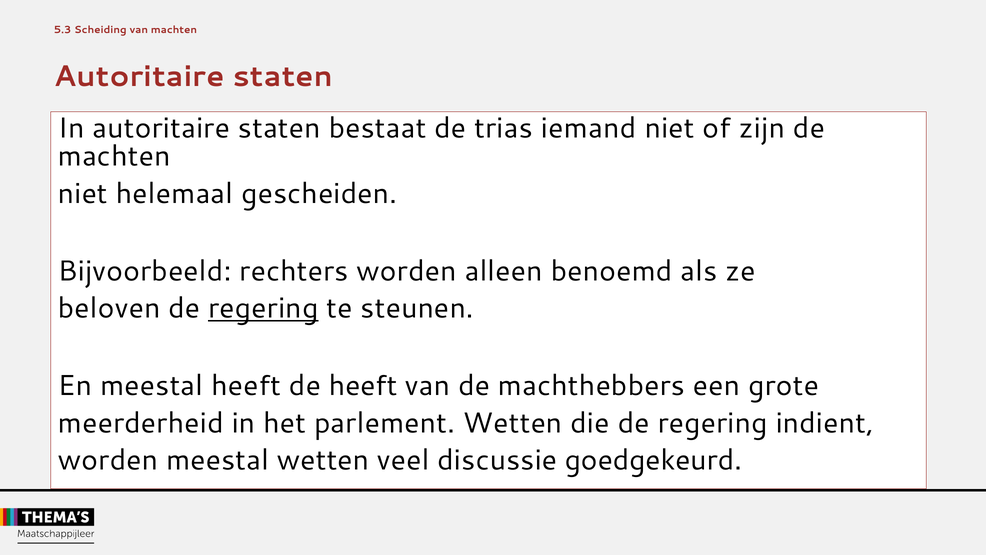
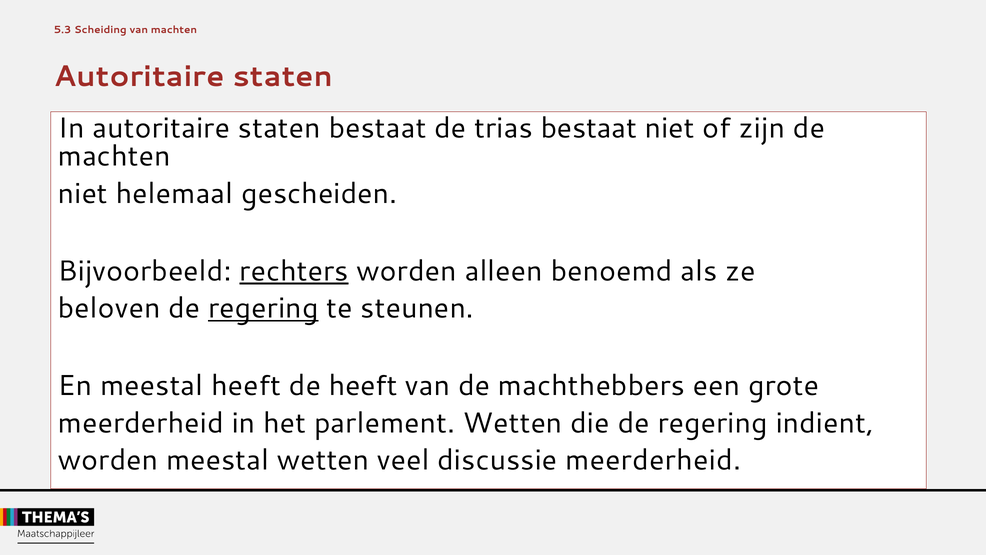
trias iemand: iemand -> bestaat (589, 128)
rechters underline: none -> present (294, 271)
discussie goedgekeurd: goedgekeurd -> meerderheid (653, 460)
